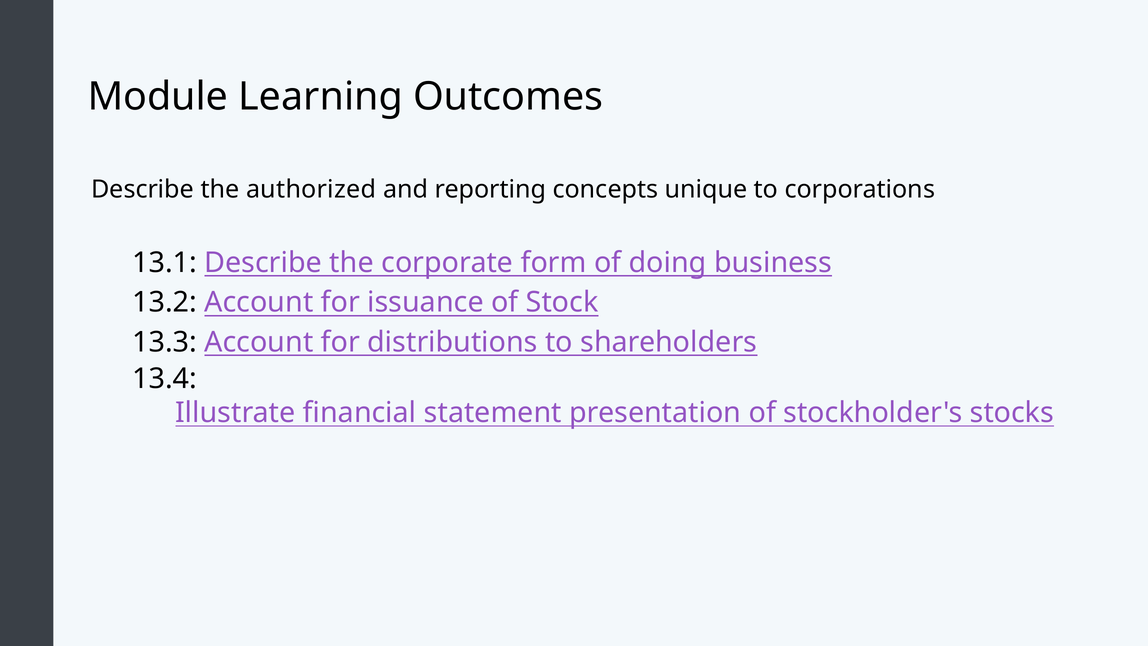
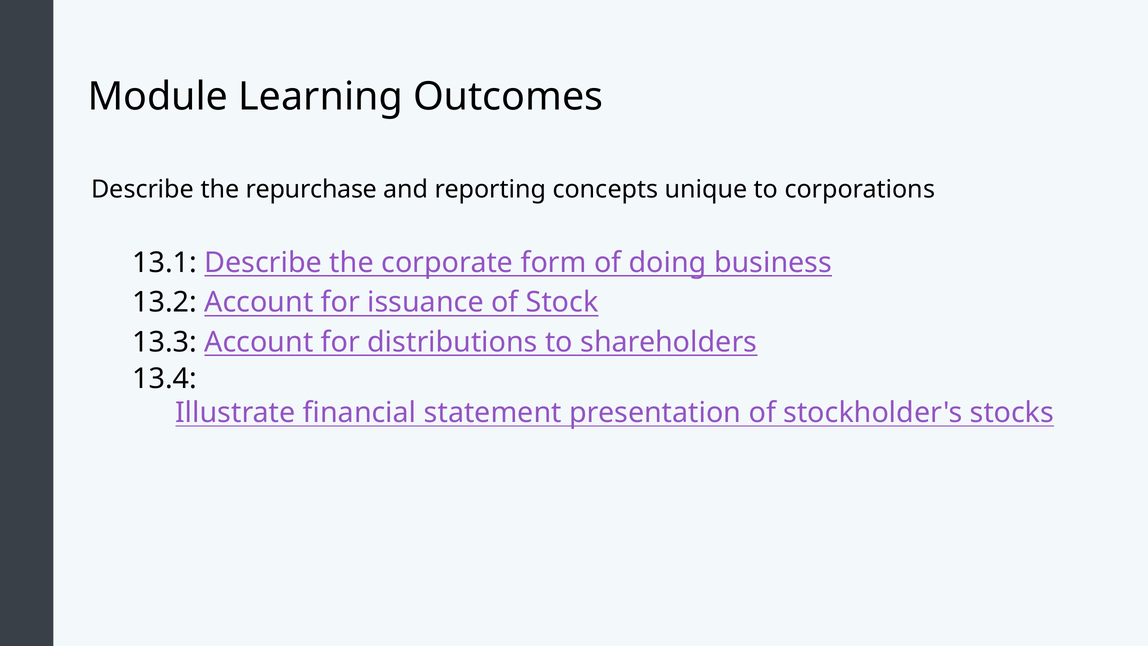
authorized: authorized -> repurchase (311, 190)
